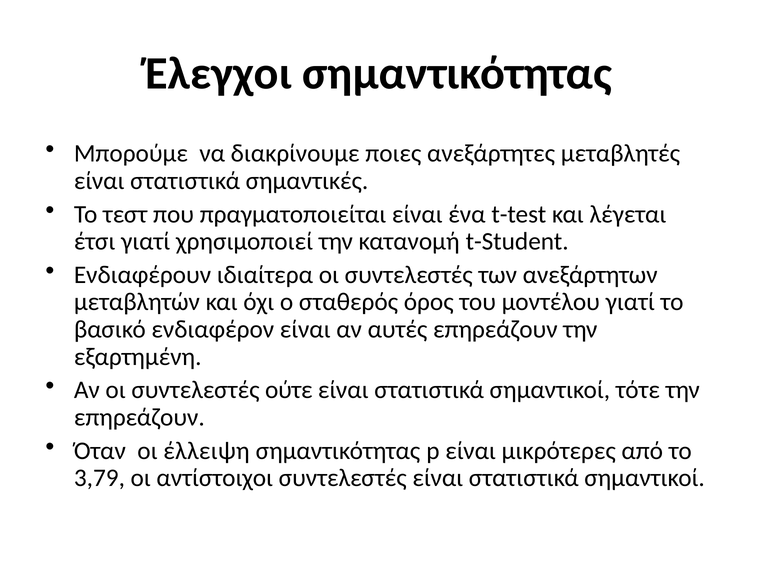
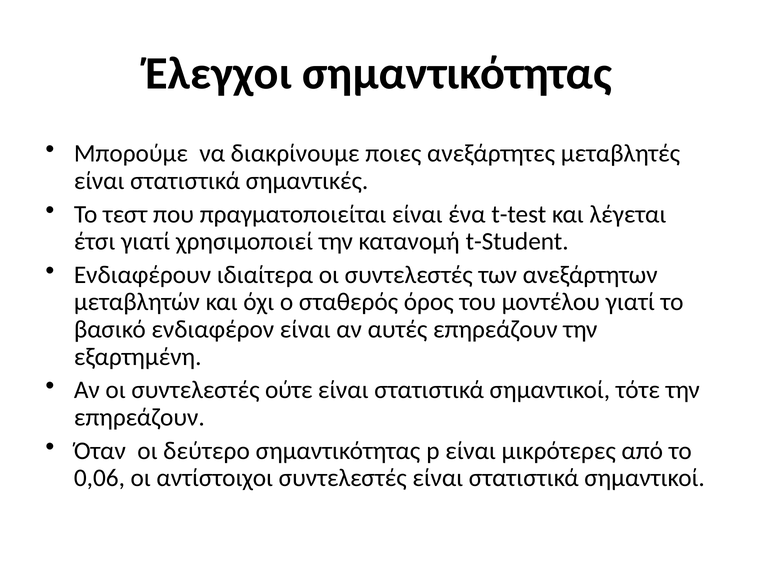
έλλειψη: έλλειψη -> δεύτερο (207, 450)
3,79: 3,79 -> 0,06 (99, 478)
